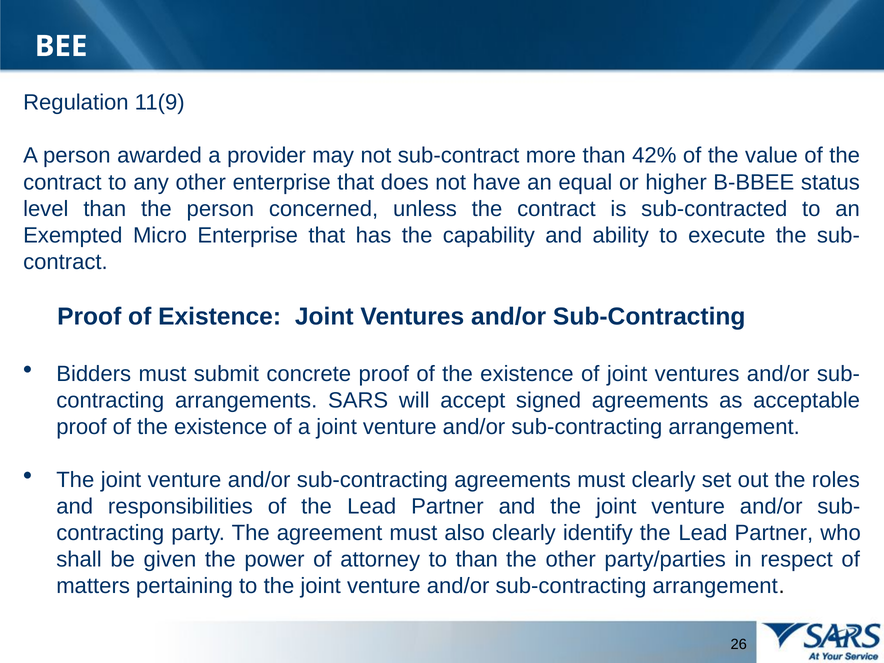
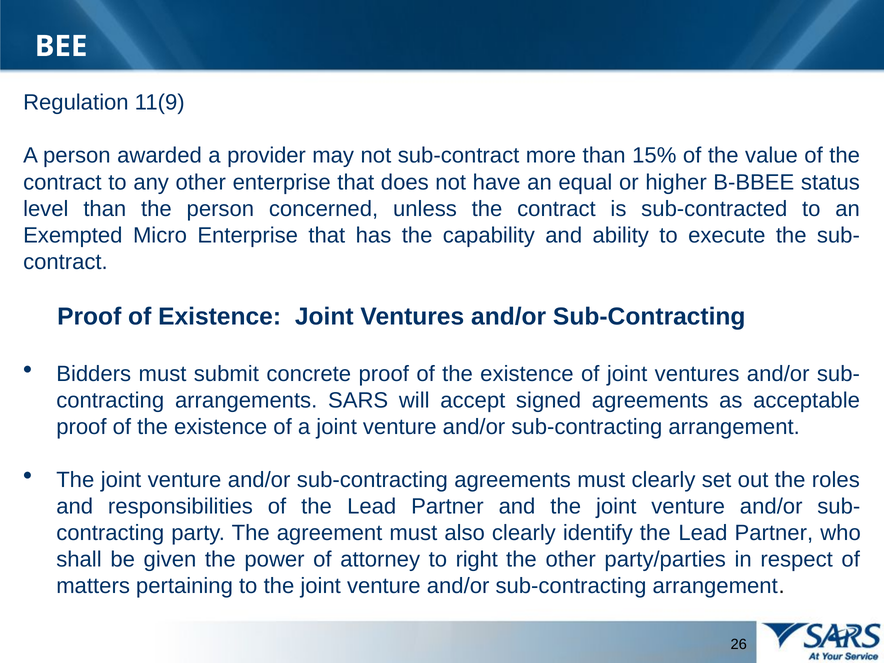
42%: 42% -> 15% (654, 156)
to than: than -> right (477, 559)
